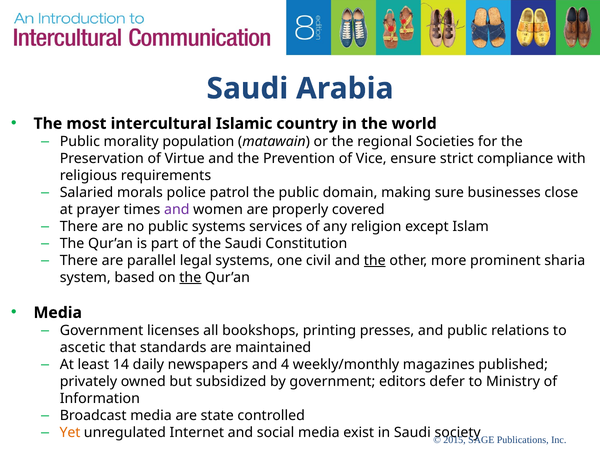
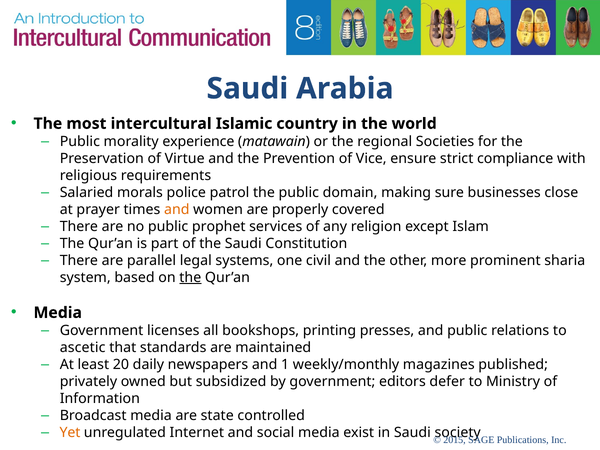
population: population -> experience (198, 141)
and colour: purple -> orange (177, 210)
public systems: systems -> prophet (219, 227)
the underline: present -> none (375, 261)
14: 14 -> 20 (121, 365)
4: 4 -> 1 (285, 365)
